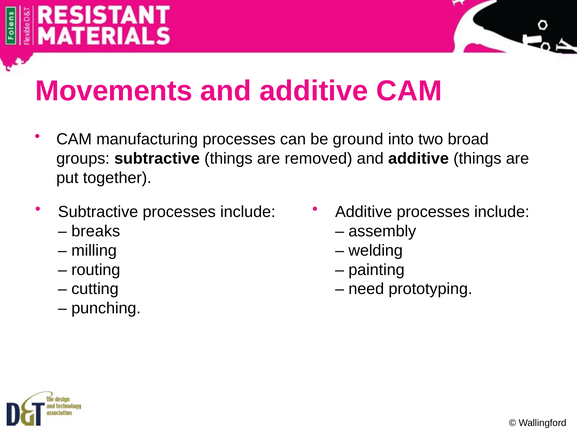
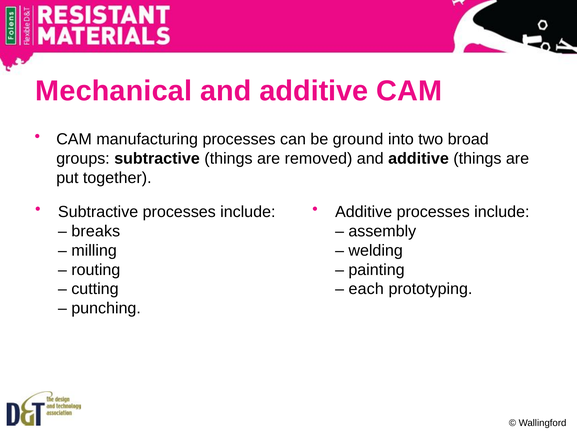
Movements: Movements -> Mechanical (114, 91)
need: need -> each (366, 289)
